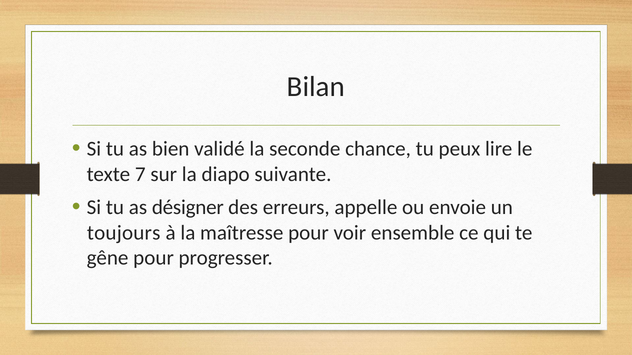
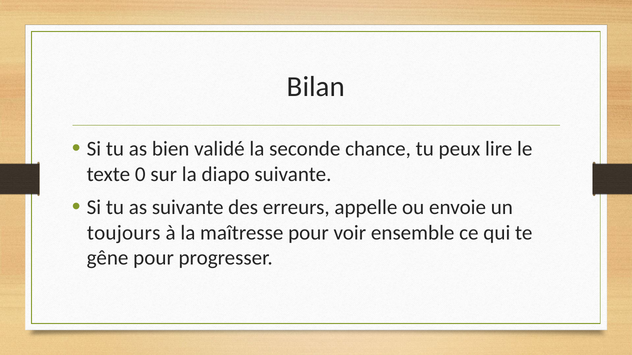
7: 7 -> 0 (140, 174)
as désigner: désigner -> suivante (188, 208)
